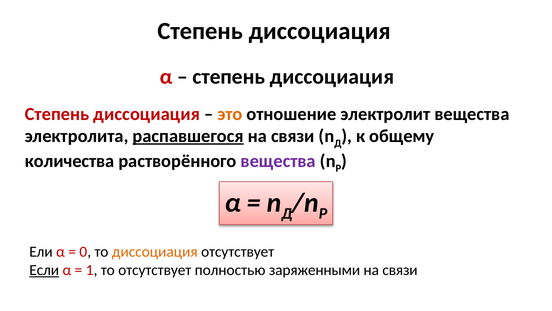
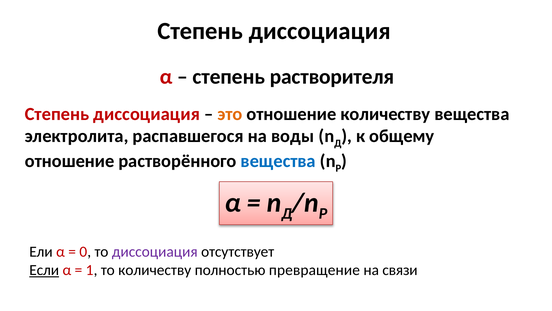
диссоциация: диссоциация -> растворителя (332, 77)
отношение электролит: электролит -> количеству (385, 114)
распавшегося underline: present -> none (188, 136)
связи: связи -> воды (293, 136)
количества: количества -> отношение (70, 161)
вещества colour: purple -> blue (278, 161)
диссоциация colour: orange -> purple (155, 251)
то отсутствует: отсутствует -> количеству (155, 270)
заряженными: заряженными -> превращение (314, 270)
